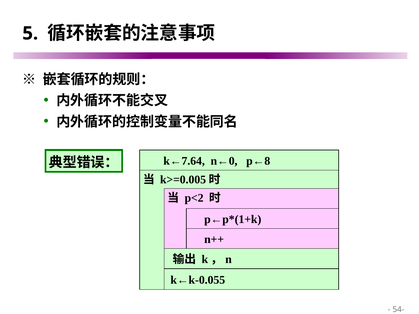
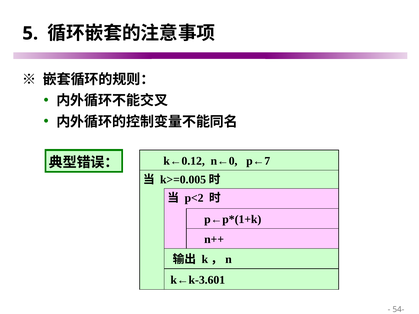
k←7.64: k←7.64 -> k←0.12 (184, 161)
p←8: p←8 -> p←7 (258, 161)
k←k-0.055: k←k-0.055 -> k←k-3.601 (198, 280)
